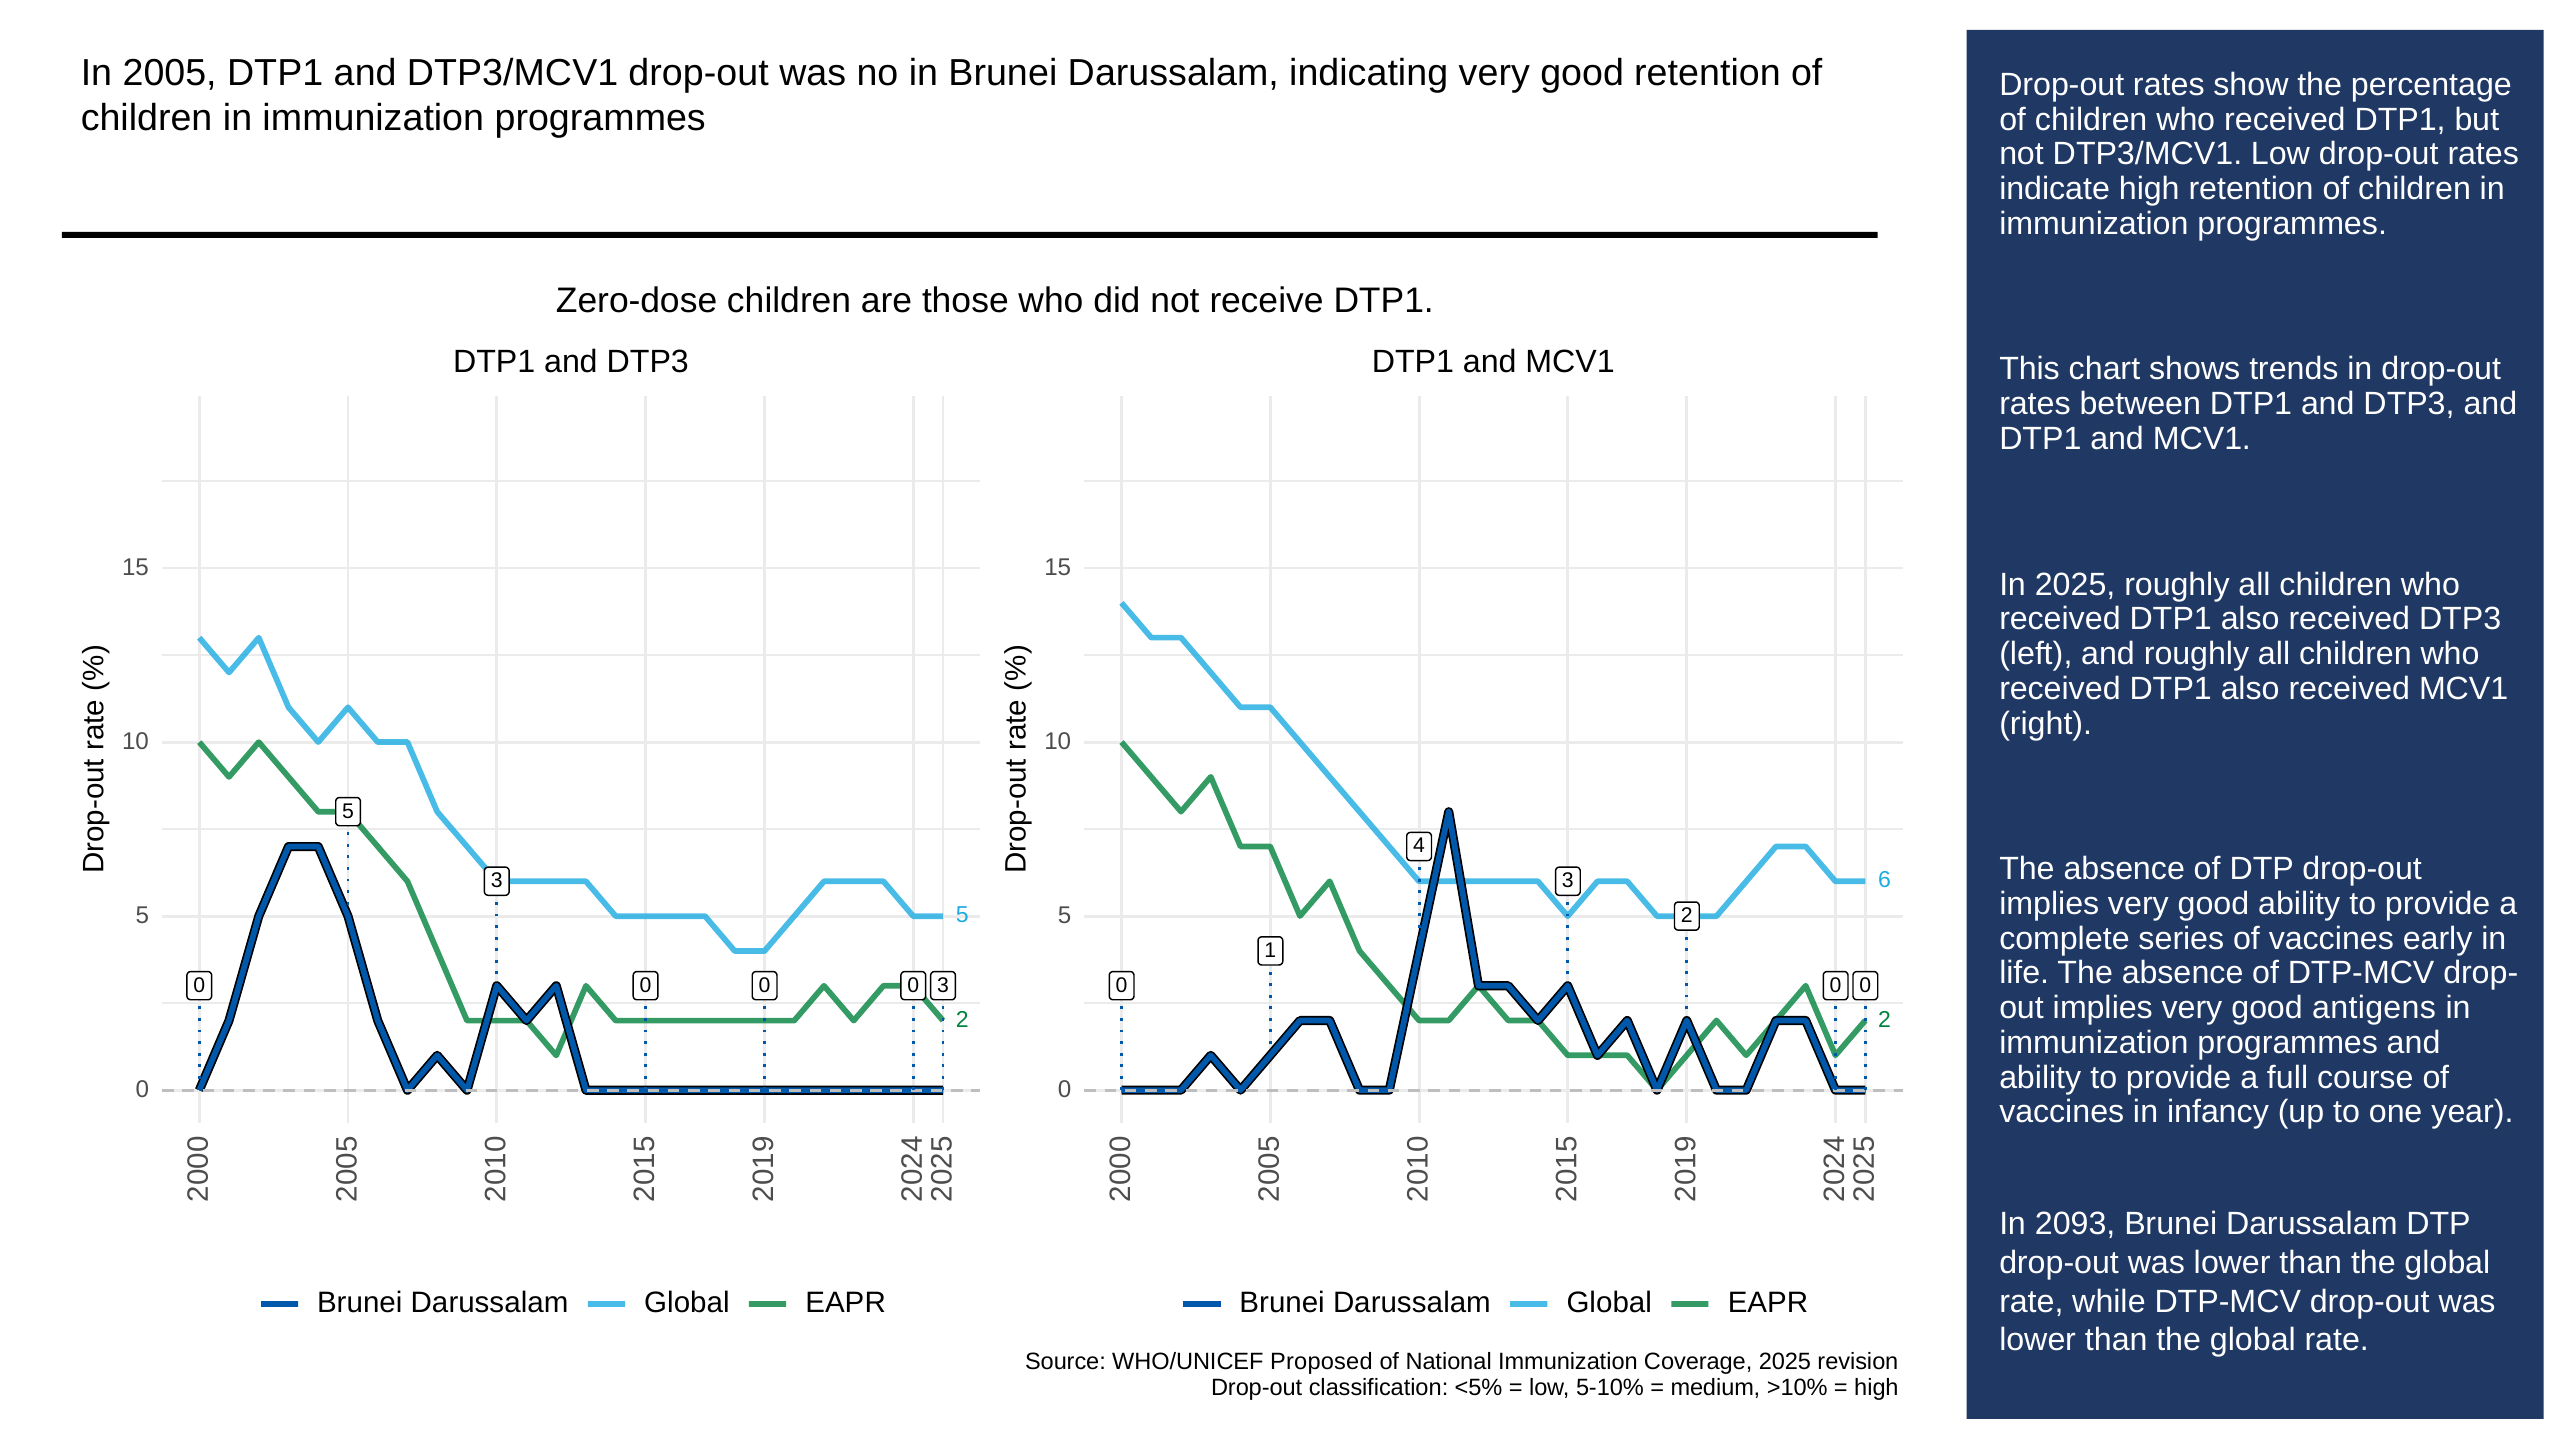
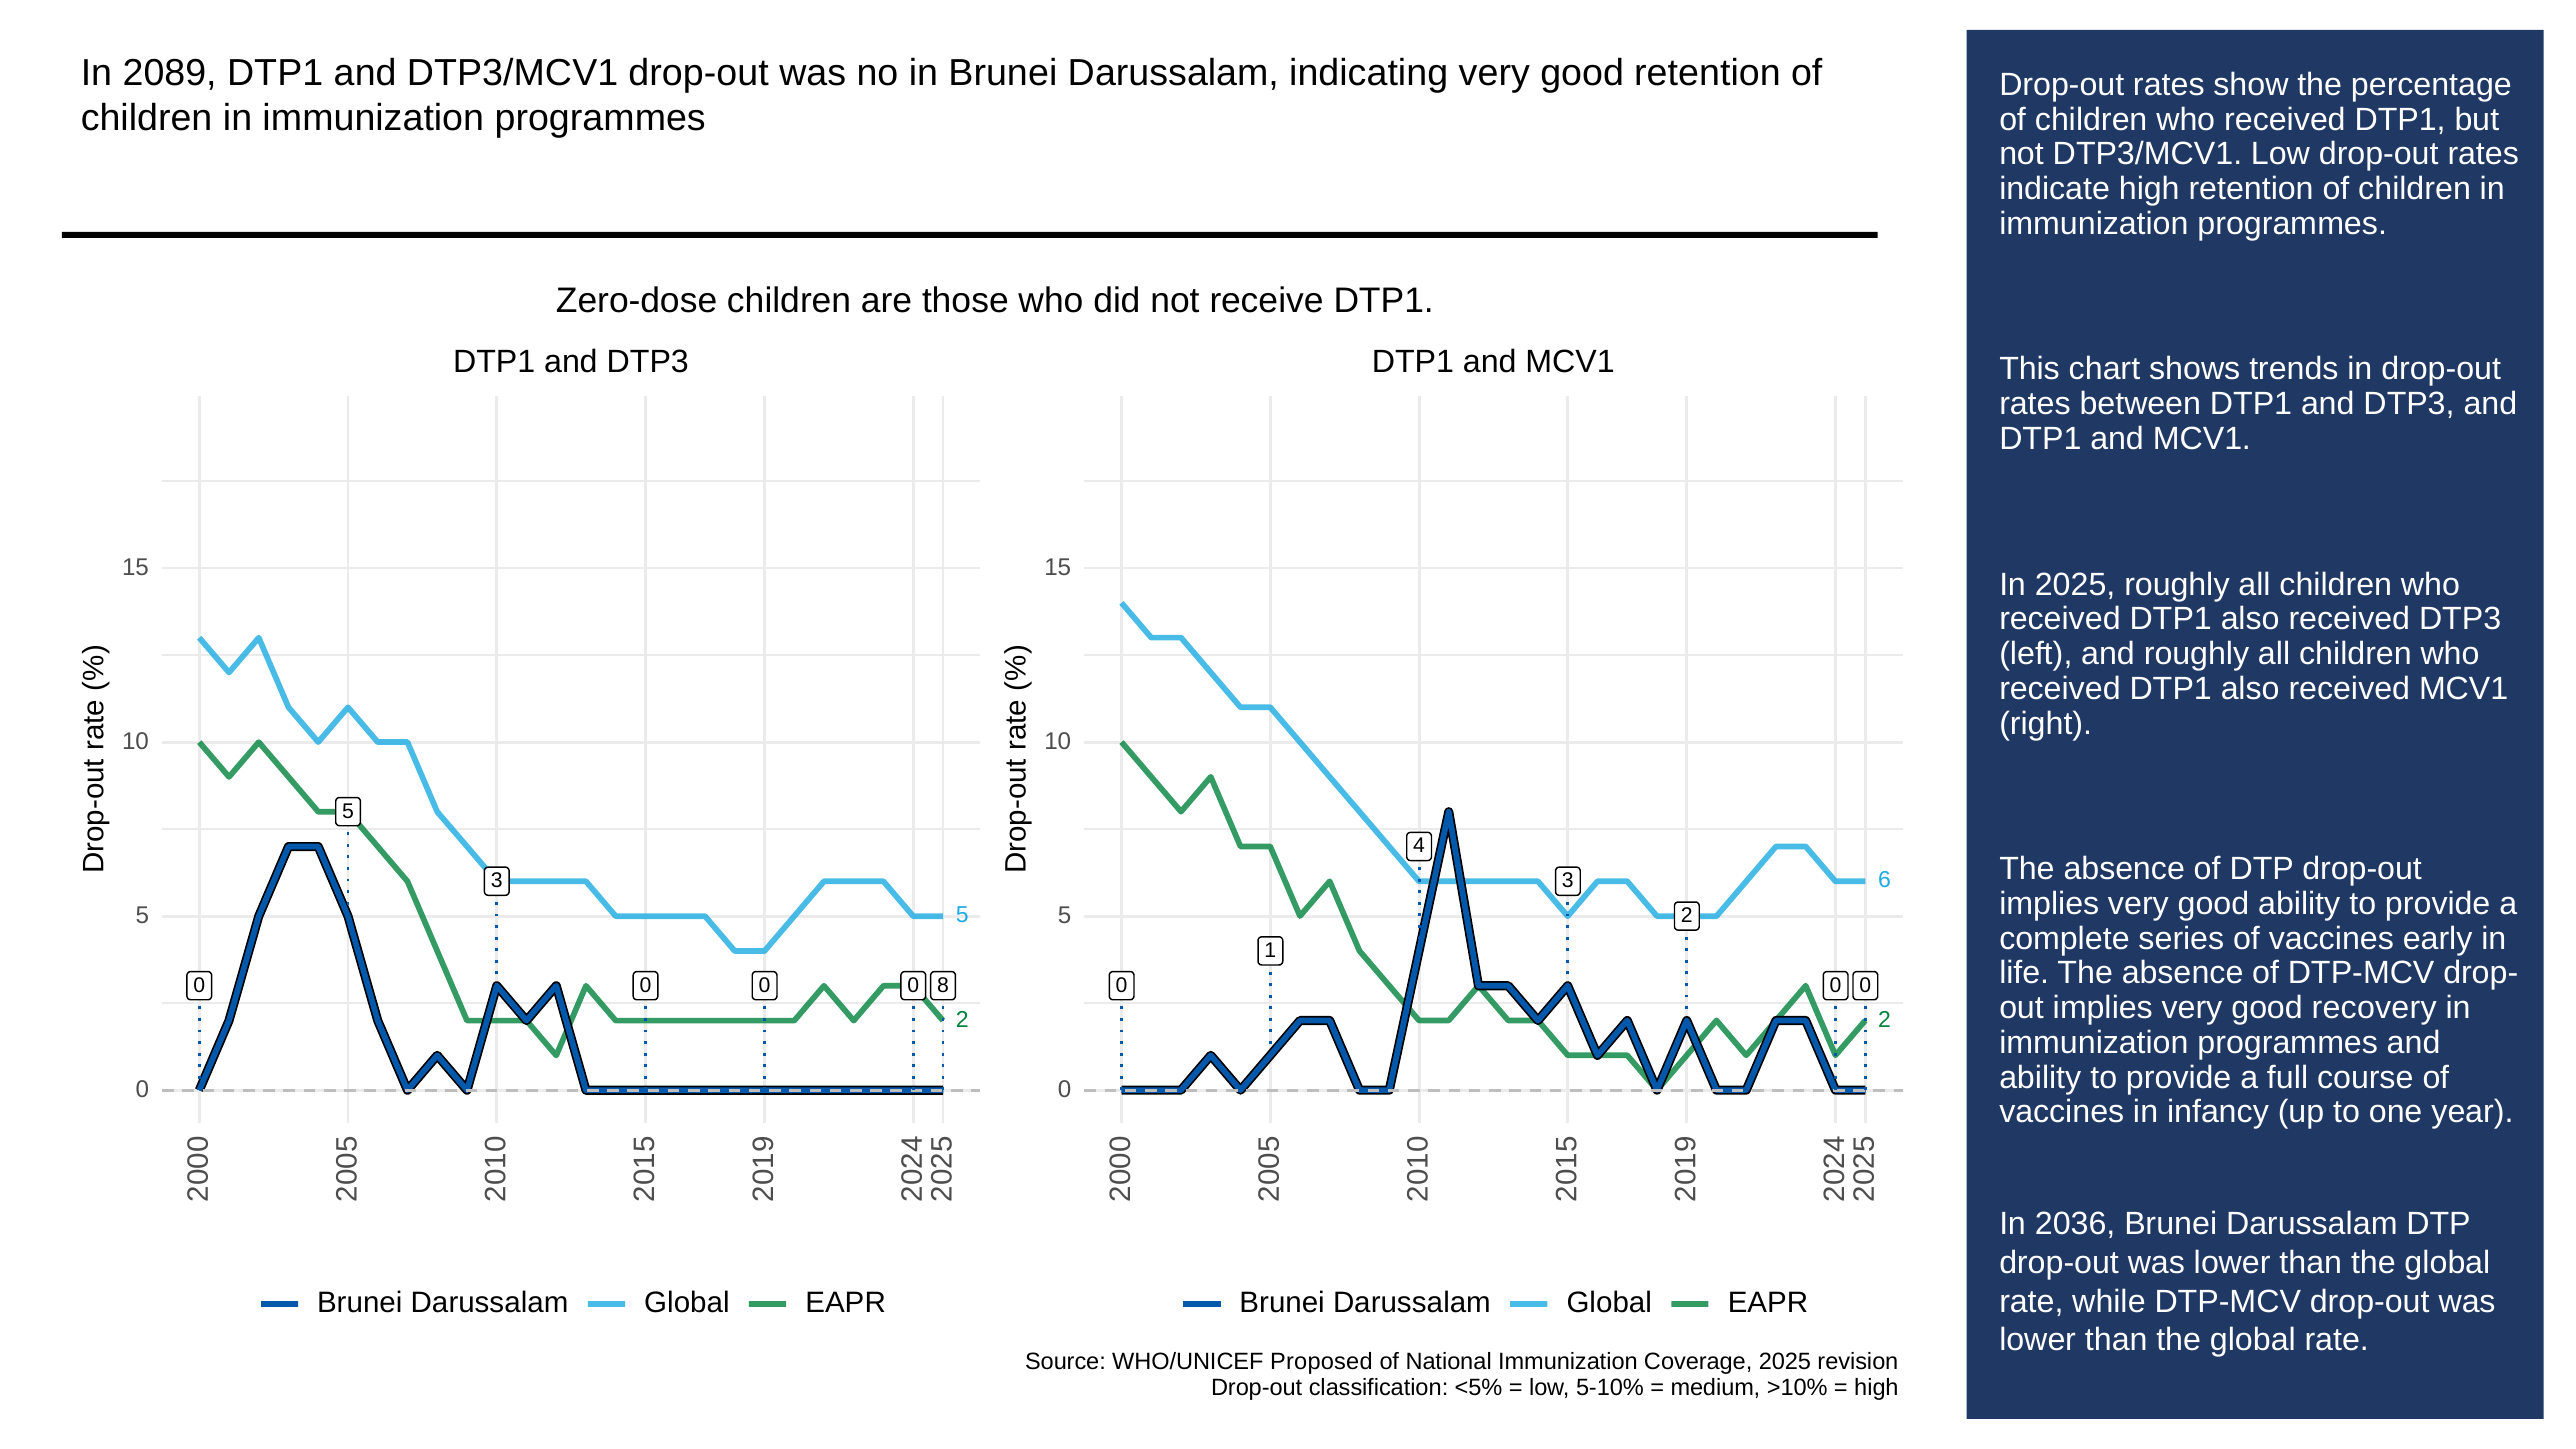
2005: 2005 -> 2089 (170, 73)
0 3: 3 -> 8 (943, 985)
antigens: antigens -> recovery (2374, 1008)
2093: 2093 -> 2036 (2075, 1224)
